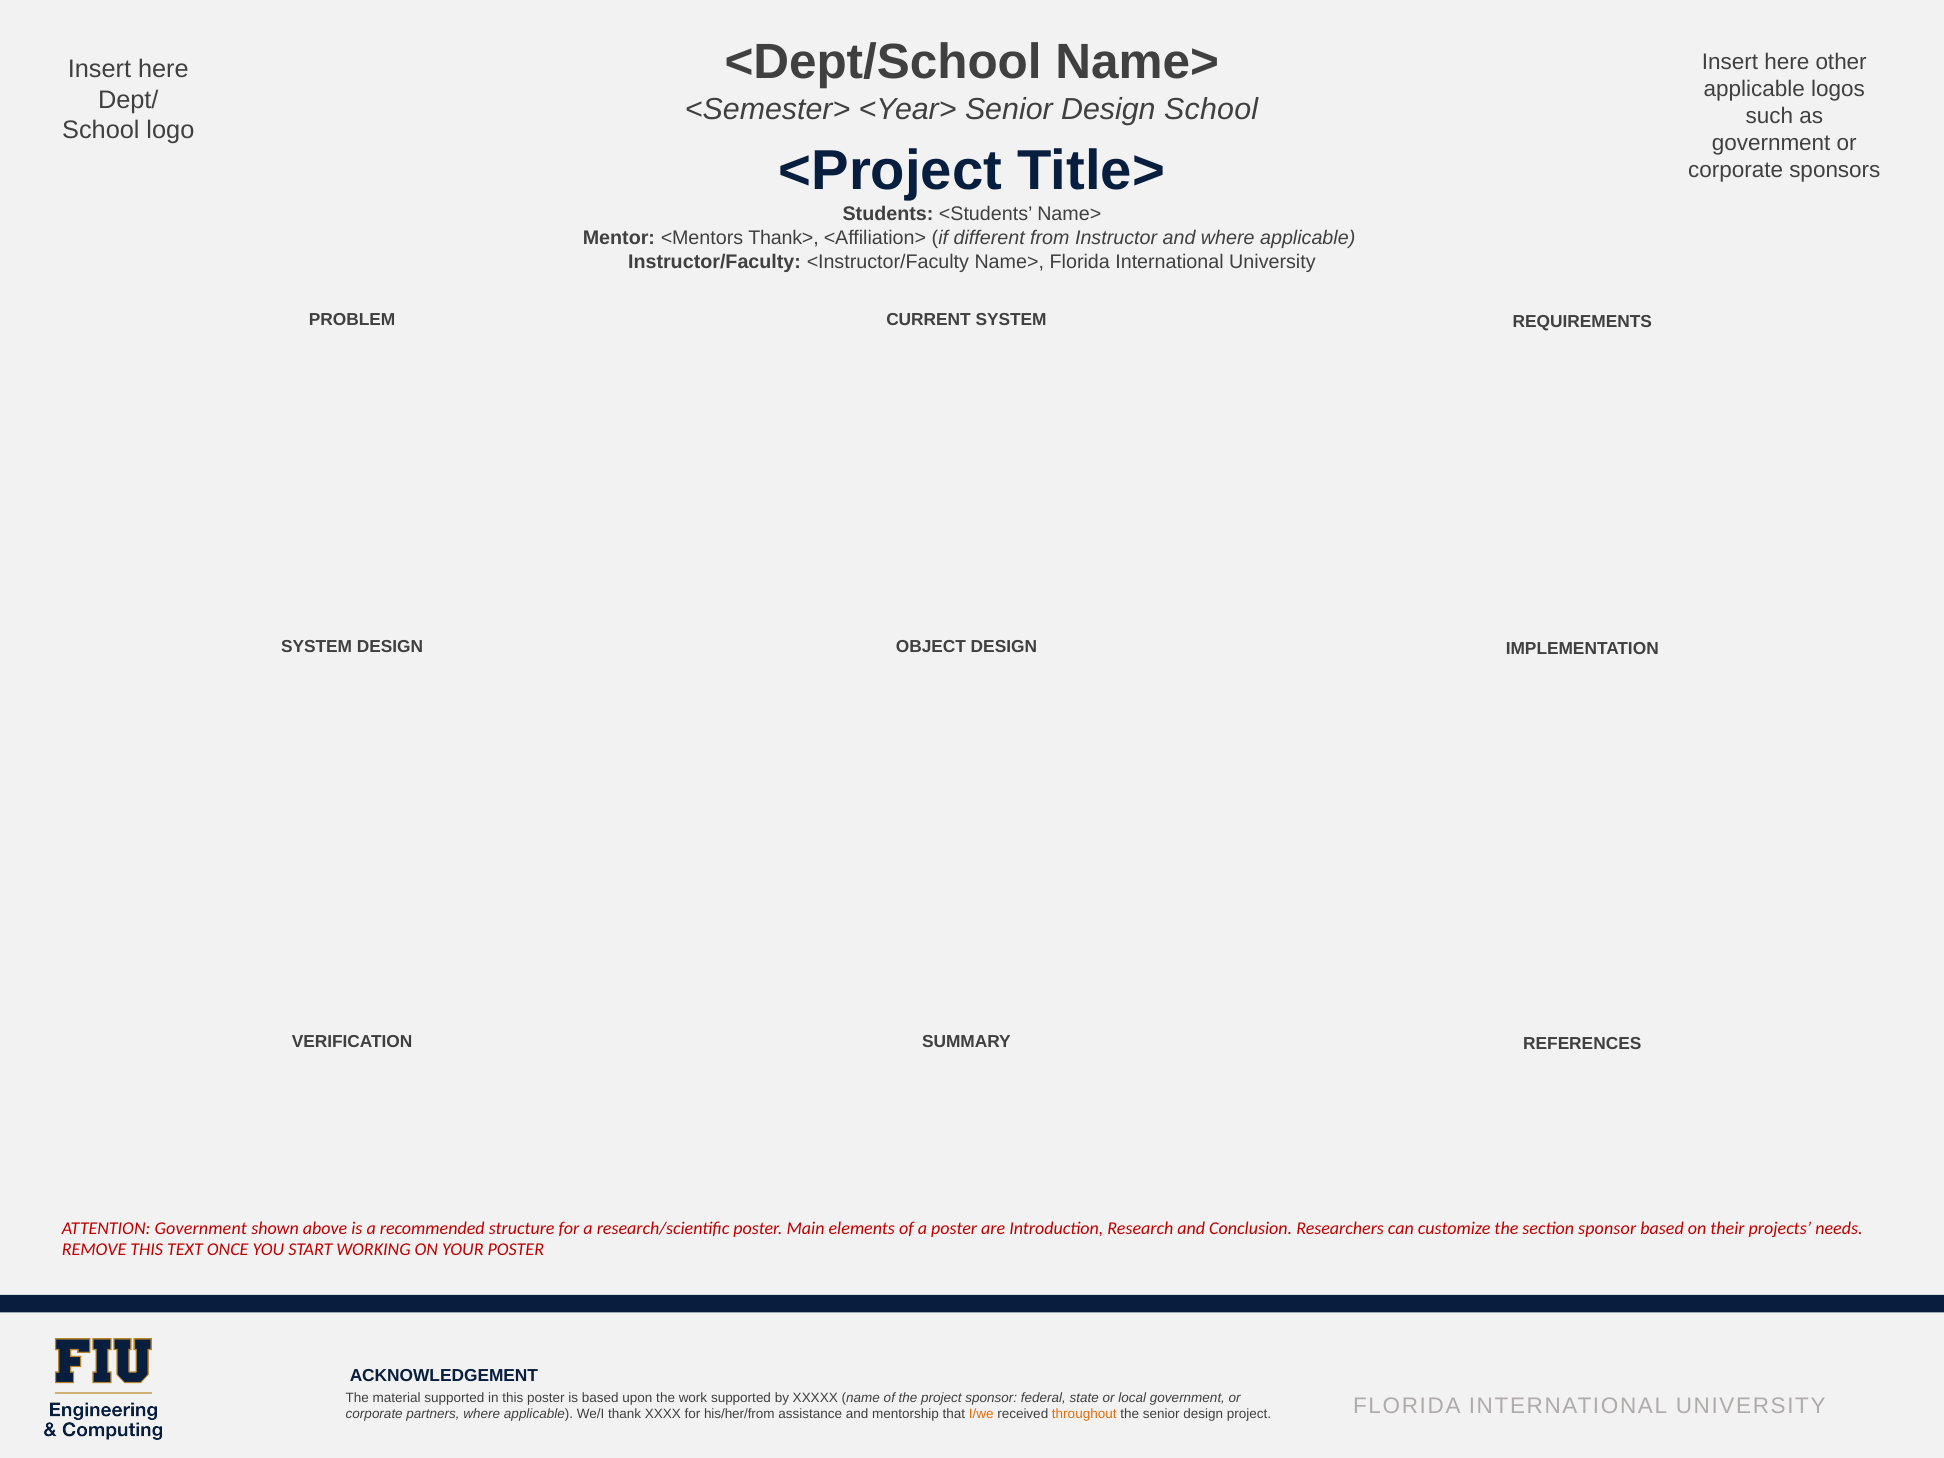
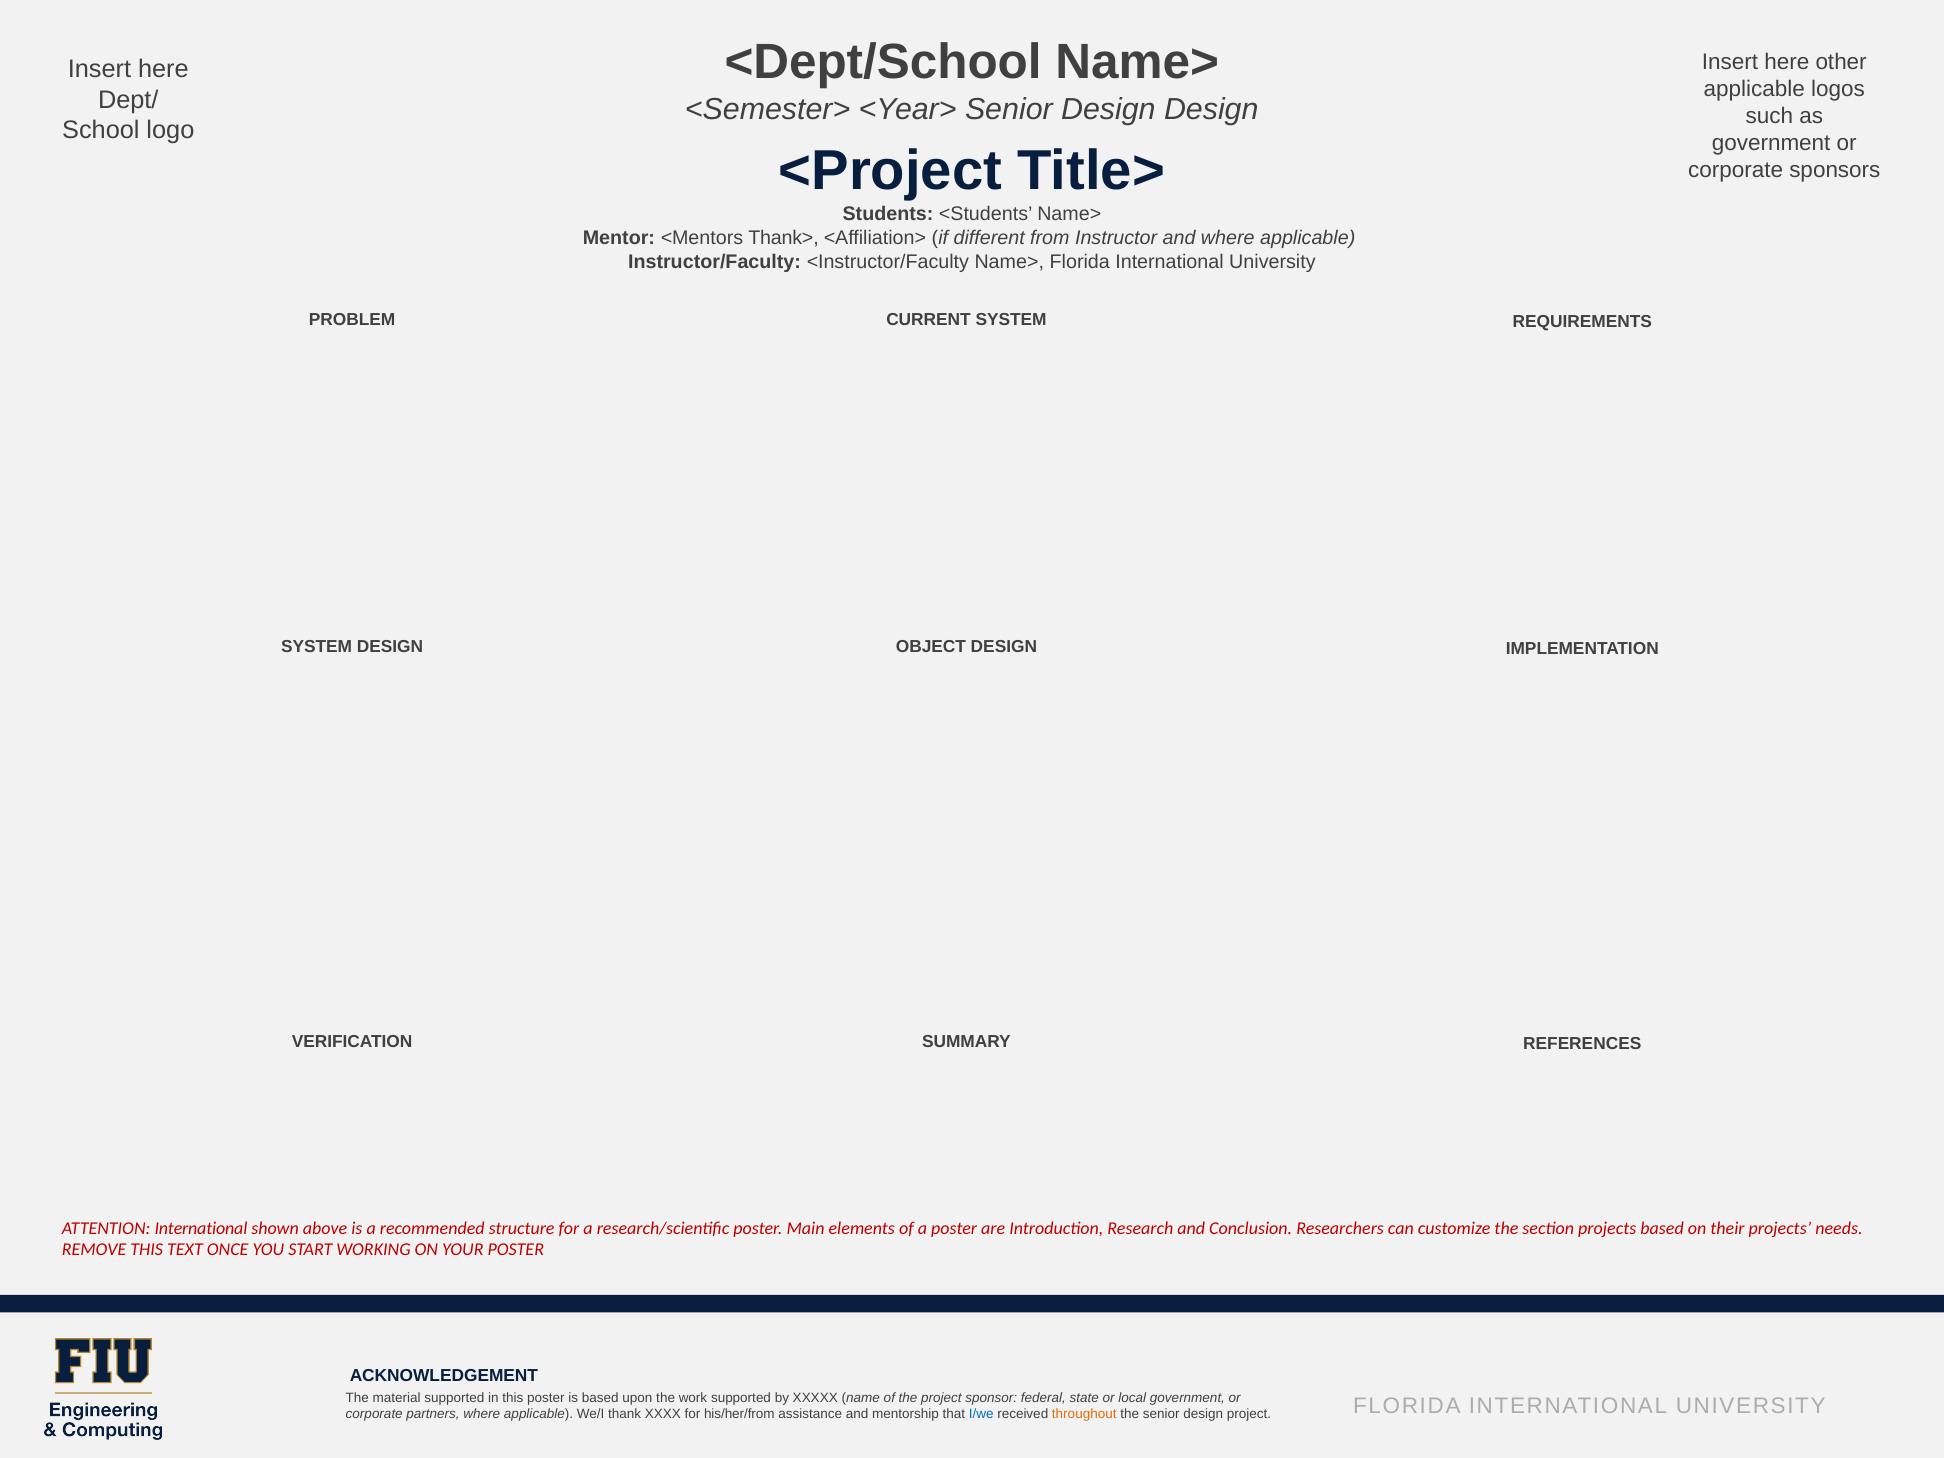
Design School: School -> Design (1211, 109)
ATTENTION Government: Government -> International (201, 1228)
section sponsor: sponsor -> projects (1607, 1228)
I/we colour: orange -> blue (981, 1414)
